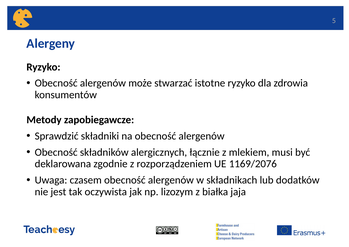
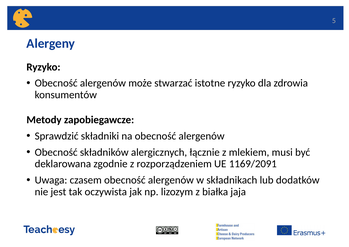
1169/2076: 1169/2076 -> 1169/2091 (253, 164)
